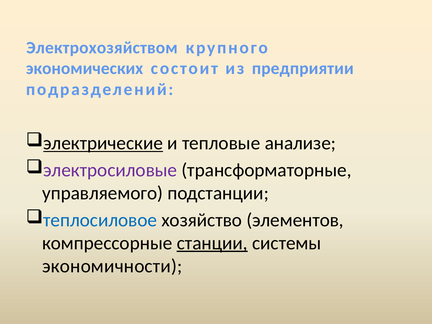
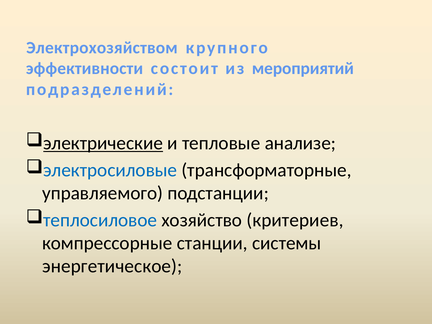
экономических: экономических -> эффективности (85, 69)
предприятии: предприятии -> мероприятий (303, 69)
электросиловые colour: purple -> blue (110, 170)
элементов: элементов -> критериев (295, 220)
станции underline: present -> none (212, 243)
экономичности: экономичности -> энергетическое (112, 266)
